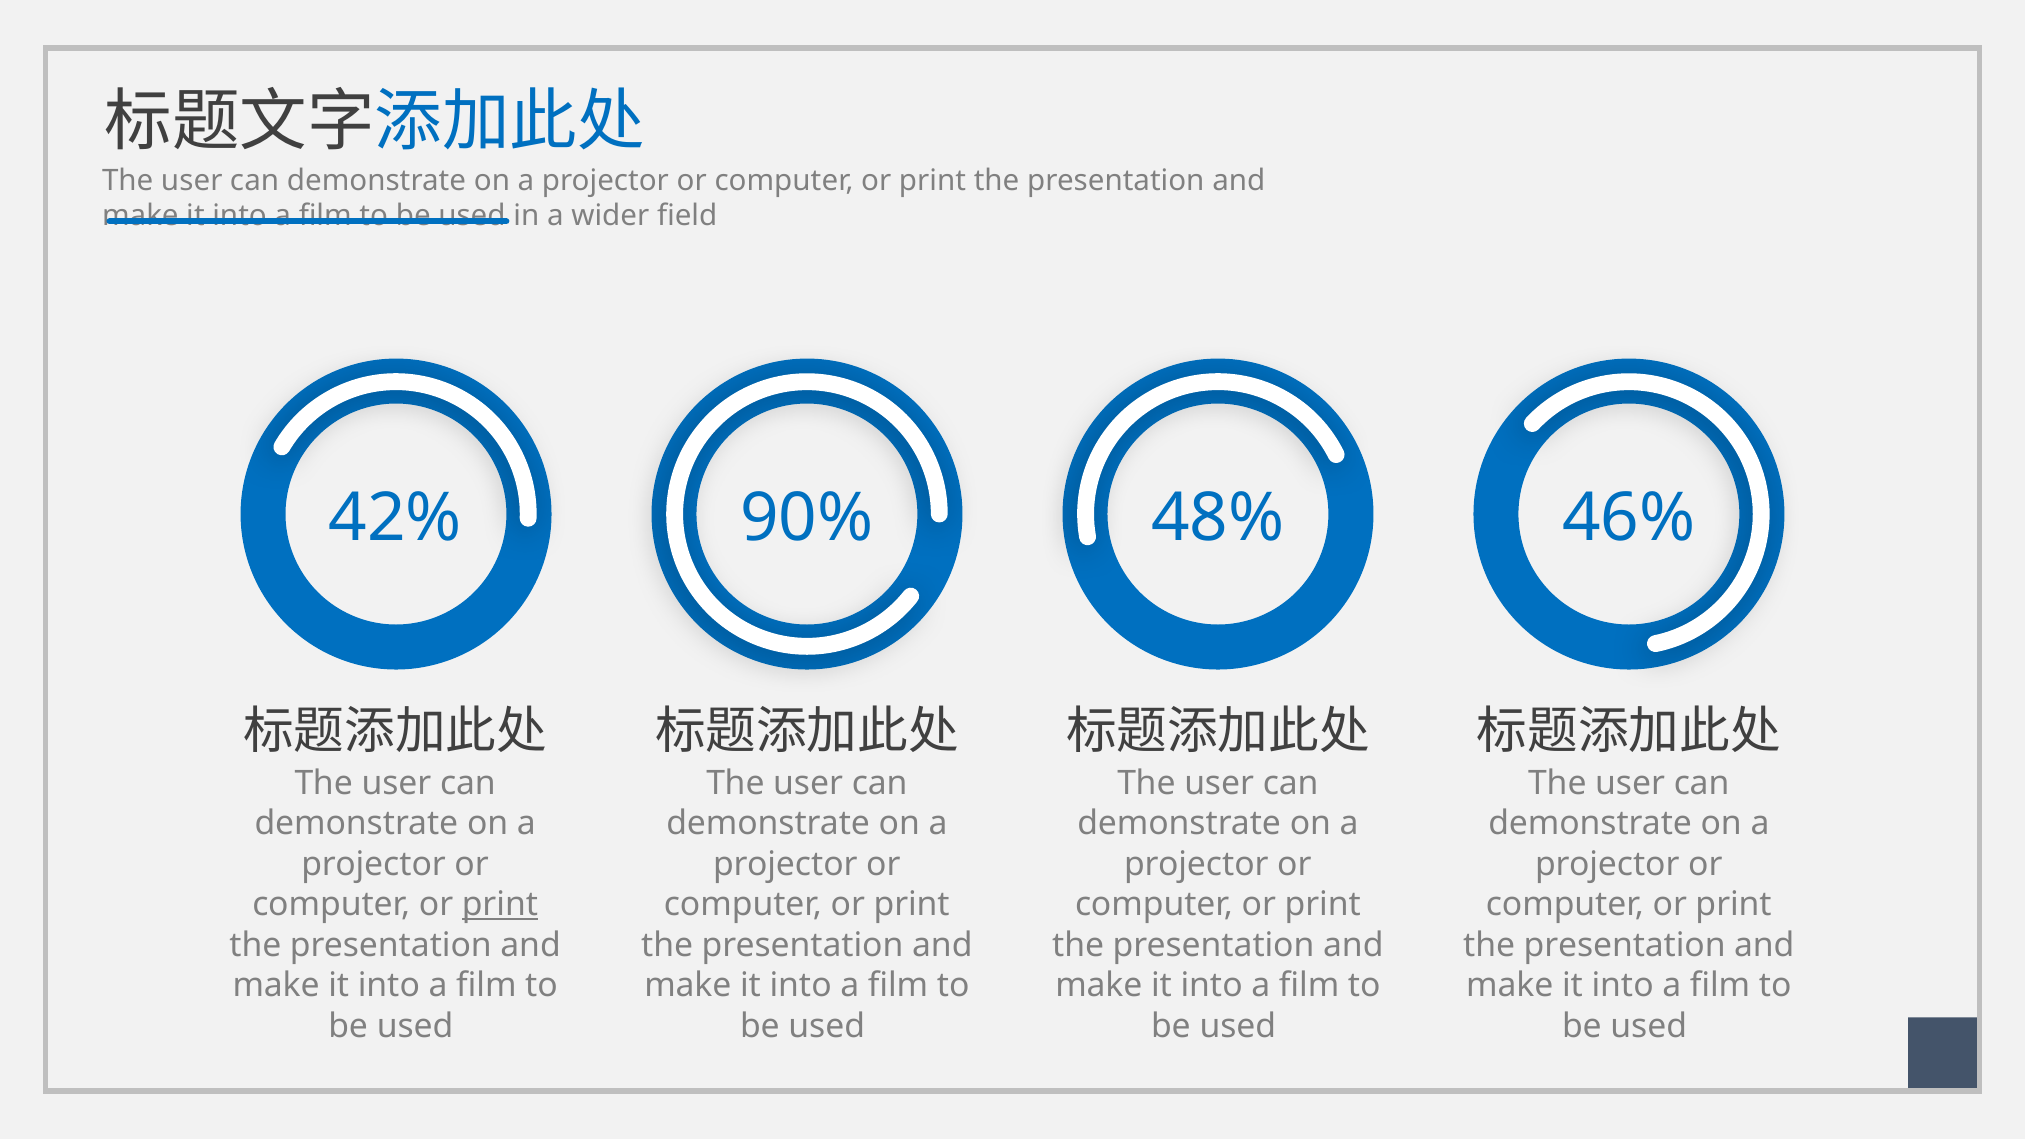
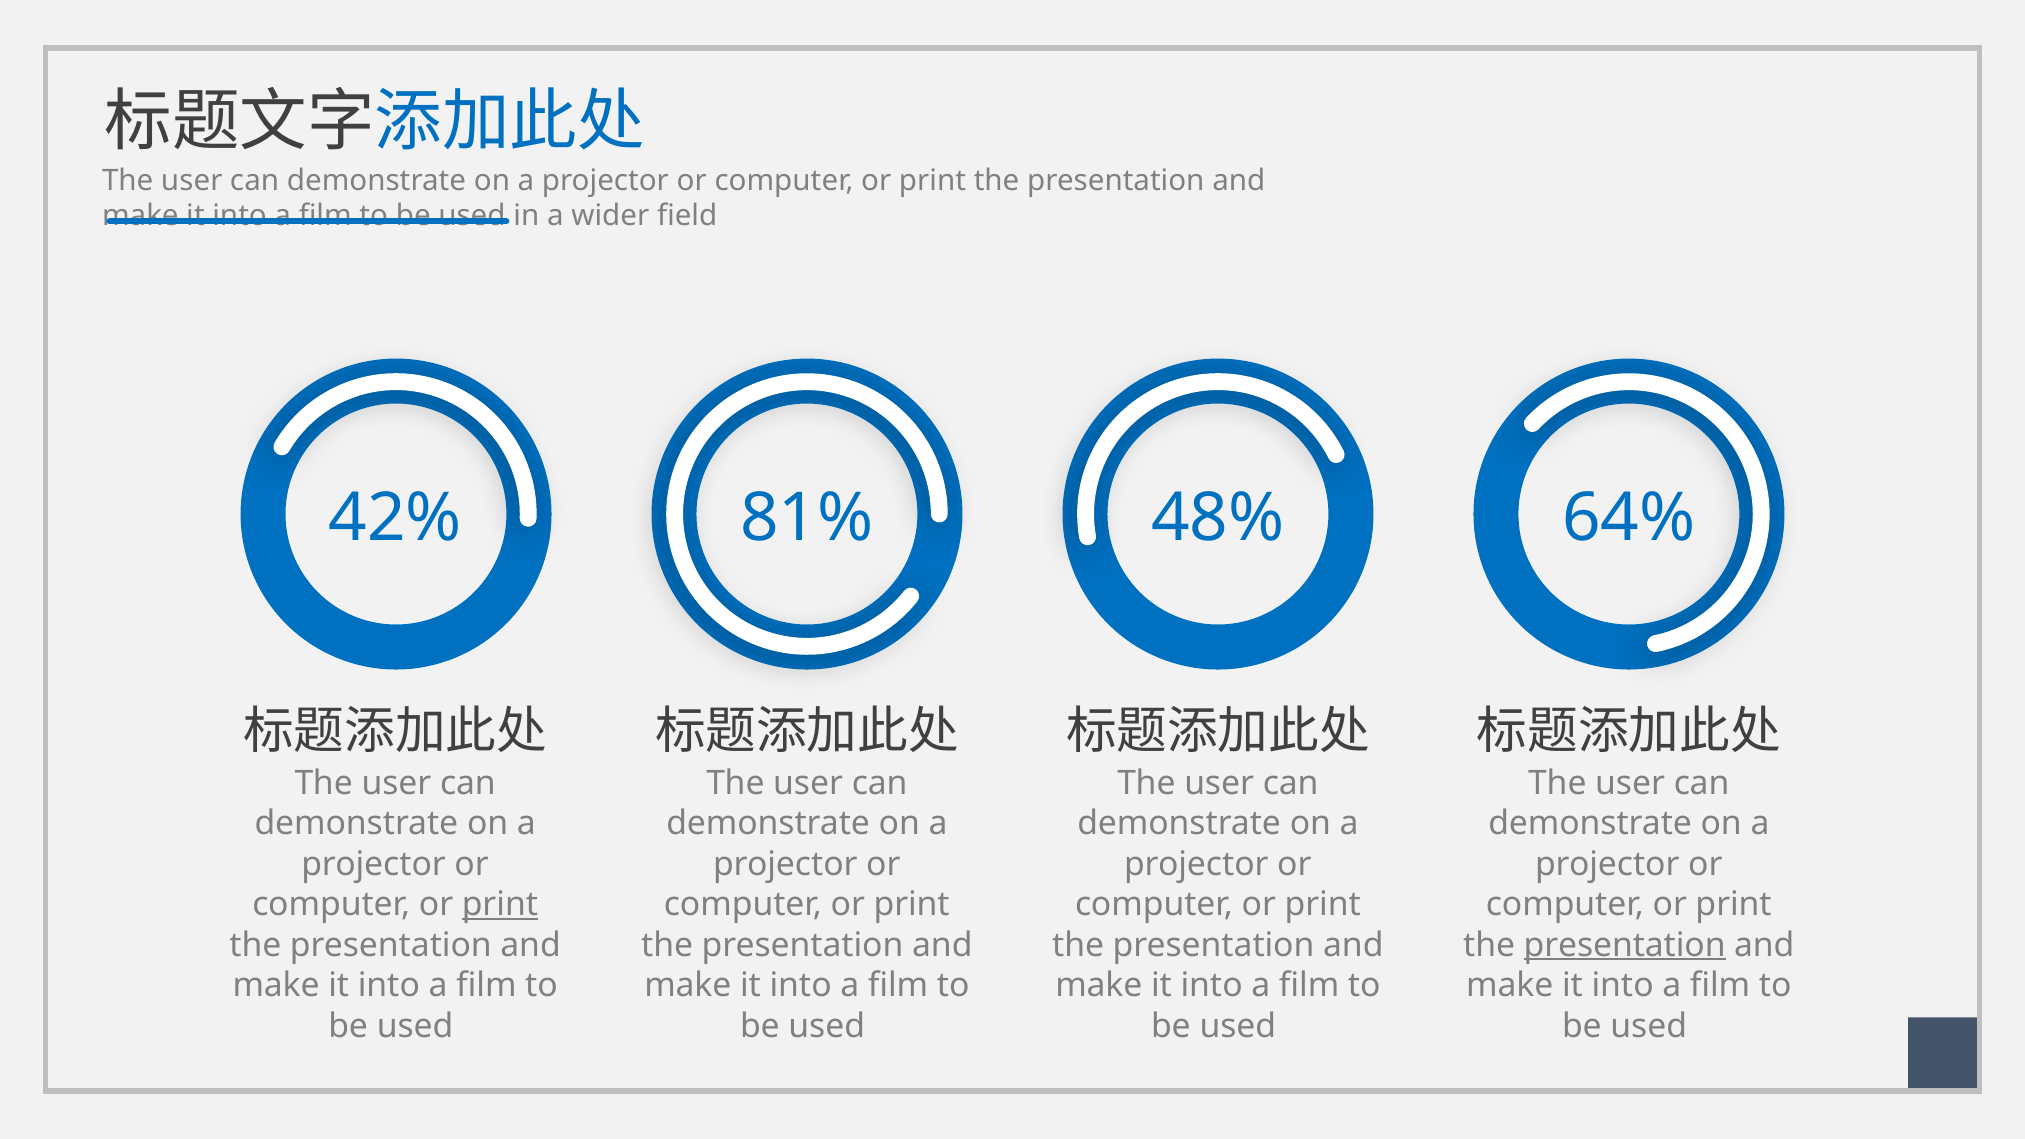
90%: 90% -> 81% (807, 518)
46%: 46% -> 64% (1629, 518)
presentation underline: none -> present (1625, 945)
